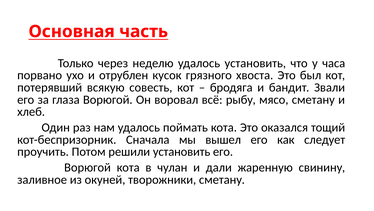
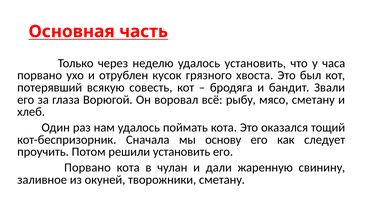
вышел: вышел -> основу (223, 139)
Ворюгой: Ворюгой -> Порвано (87, 167)
